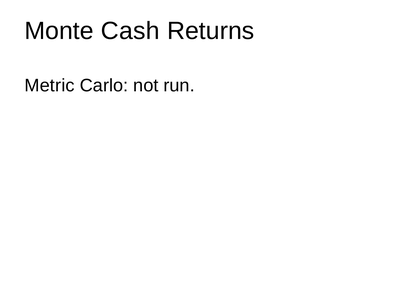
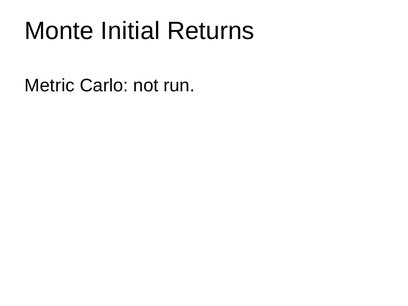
Cash: Cash -> Initial (130, 31)
